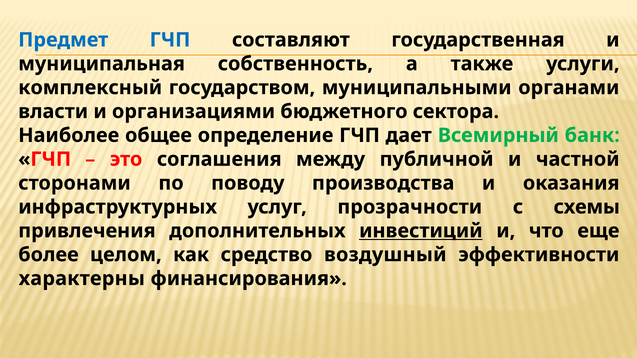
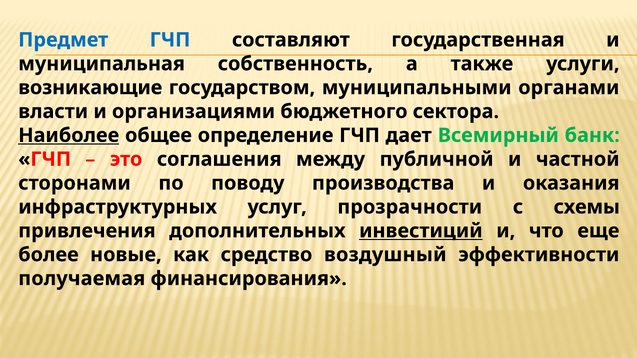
комплексный: комплексный -> возникающие (90, 88)
Наиболее underline: none -> present (69, 135)
целом: целом -> новые (126, 255)
характерны: характерны -> получаемая (82, 279)
